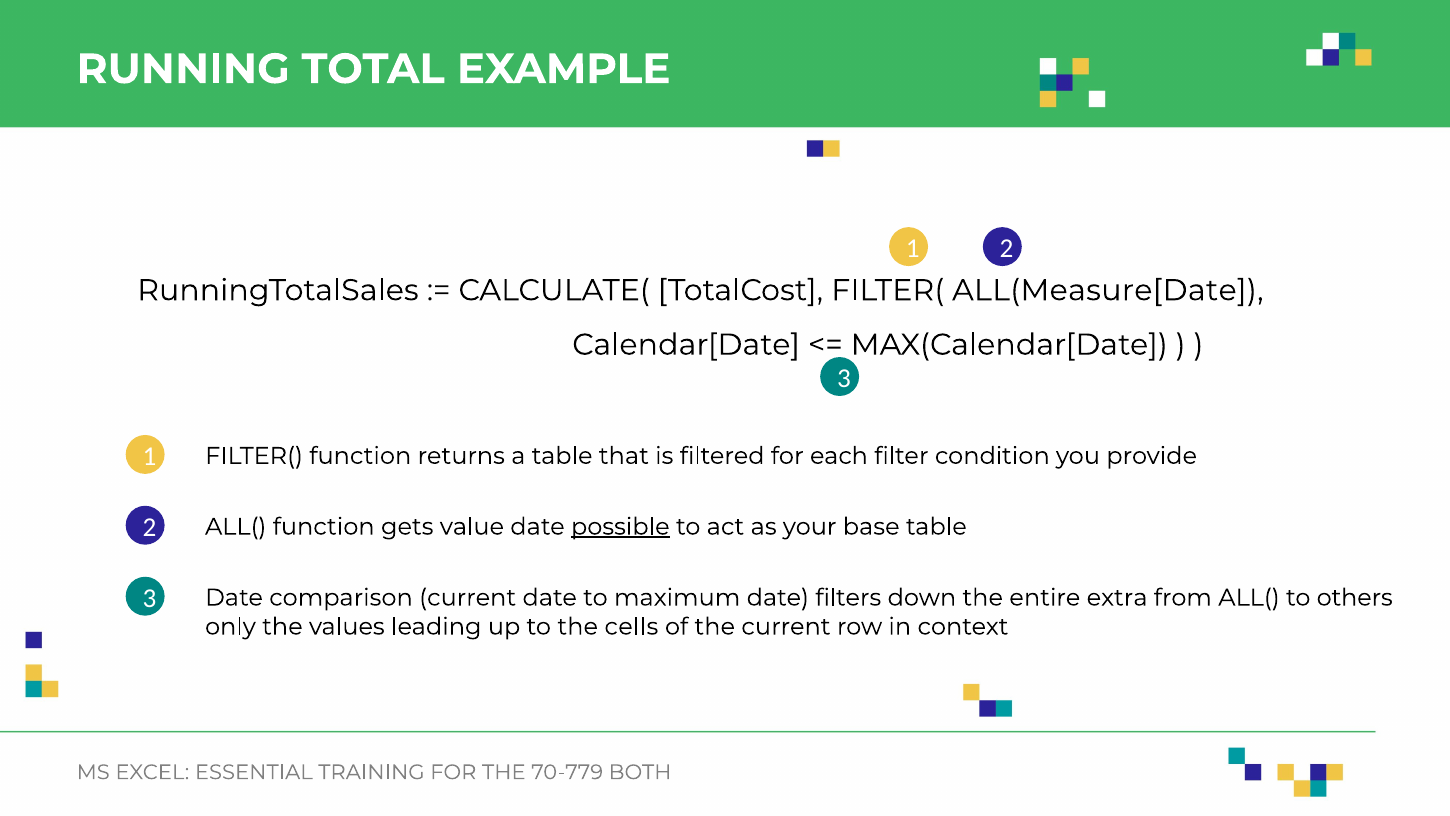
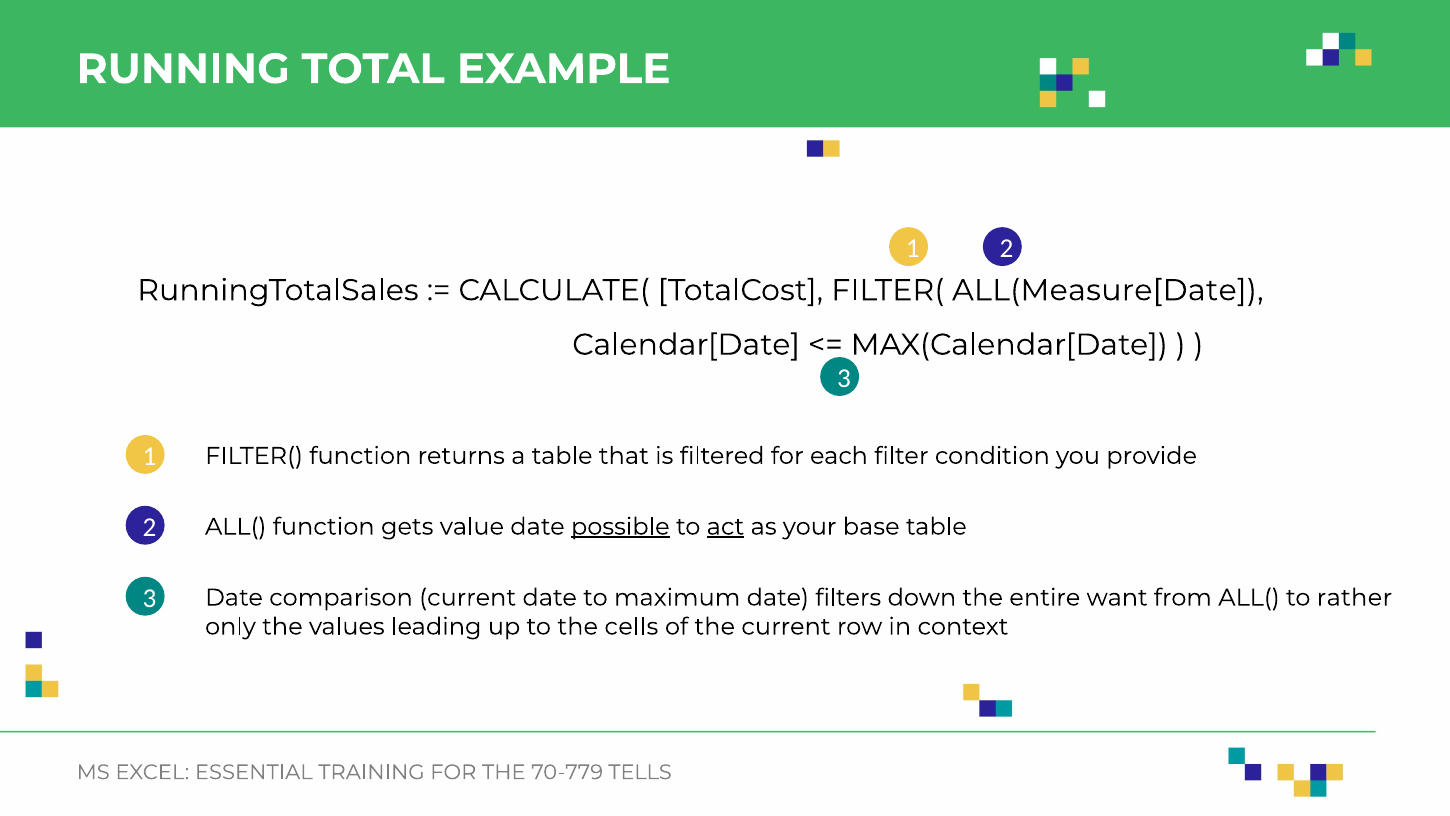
act underline: none -> present (725, 526)
extra: extra -> want (1117, 597)
others: others -> rather (1354, 597)
BOTH: BOTH -> TELLS (640, 772)
